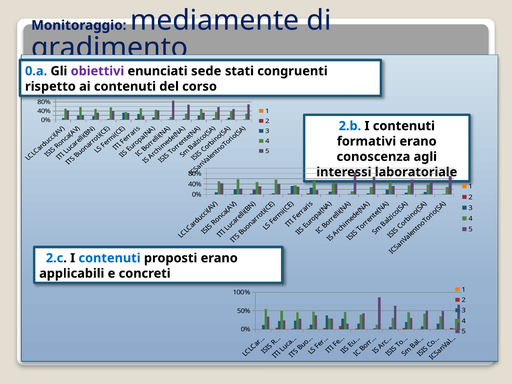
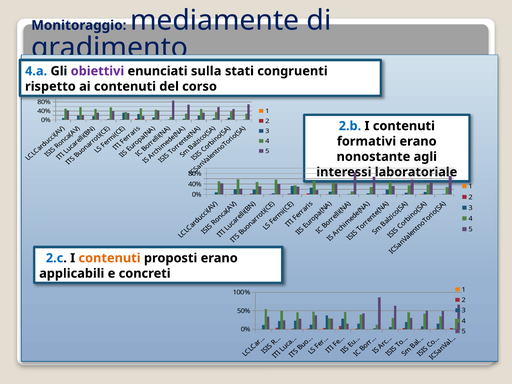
0.a: 0.a -> 4.a (36, 71)
sede: sede -> sulla (206, 71)
conoscenza: conoscenza -> nonostante (373, 157)
contenuti colour: blue -> orange (110, 258)
